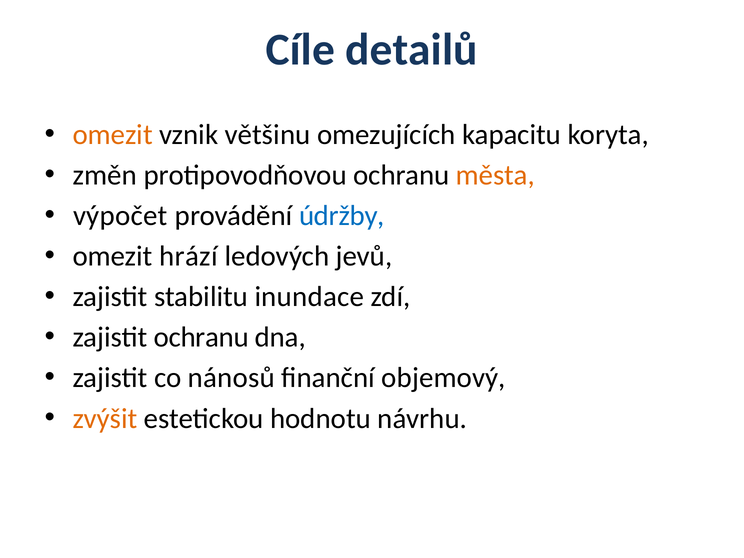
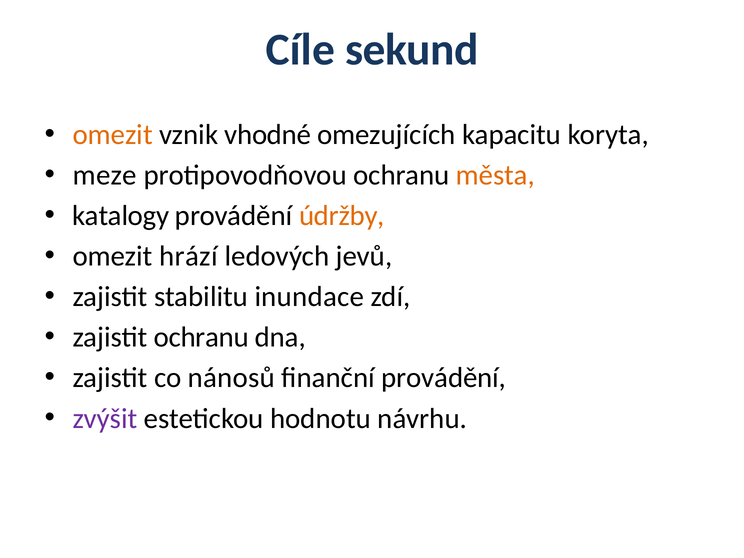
detailů: detailů -> sekund (412, 50)
většinu: většinu -> vhodné (268, 135)
změn: změn -> meze (105, 175)
výpočet: výpočet -> katalogy (121, 216)
údržby colour: blue -> orange (342, 216)
finanční objemový: objemový -> provádění (444, 378)
zvýšit colour: orange -> purple (105, 418)
